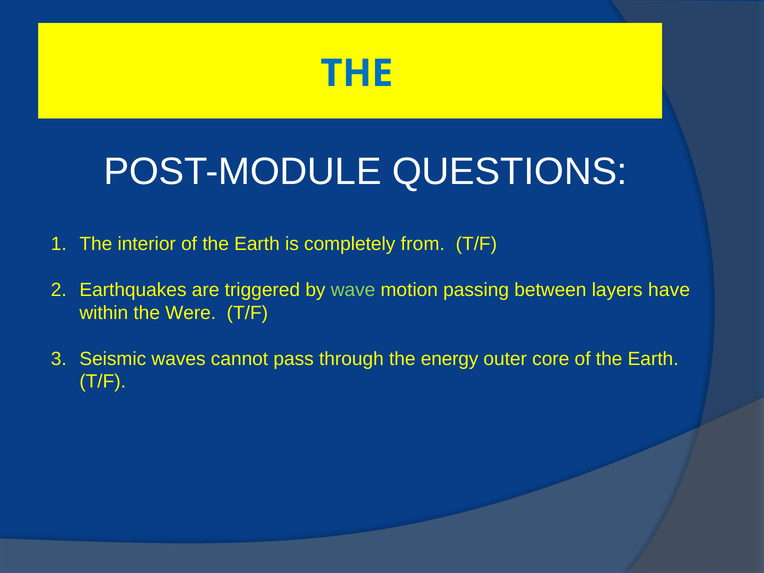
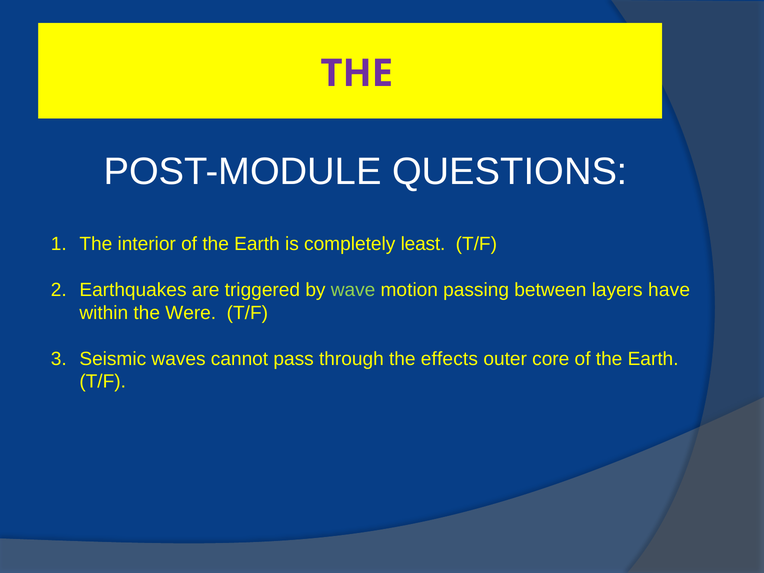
THE colour: blue -> purple (357, 73)
from: from -> least (423, 244)
energy: energy -> effects (449, 359)
